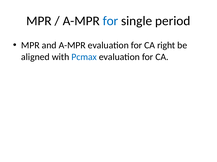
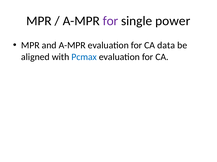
for colour: blue -> purple (110, 21)
period: period -> power (173, 21)
right: right -> data (166, 46)
